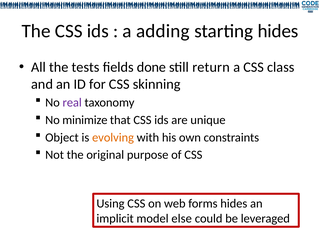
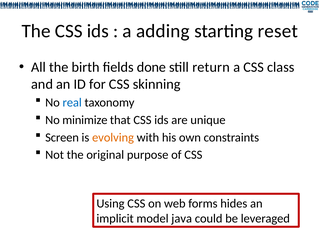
starting hides: hides -> reset (278, 31)
tests: tests -> birth (86, 67)
real colour: purple -> blue (72, 103)
Object: Object -> Screen (62, 137)
else: else -> java (182, 219)
